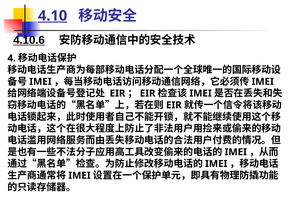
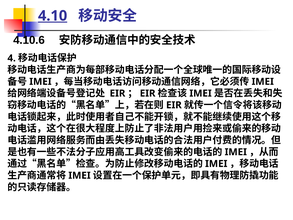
4.10.6 underline: present -> none (29, 40)
